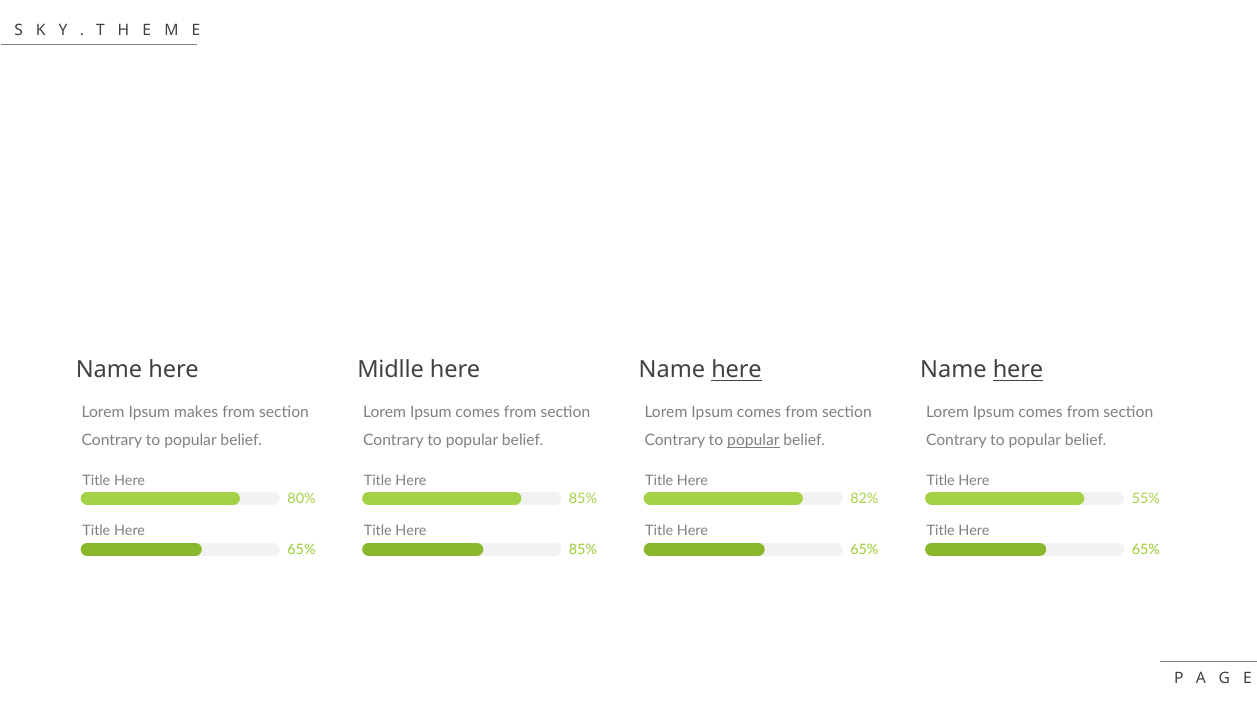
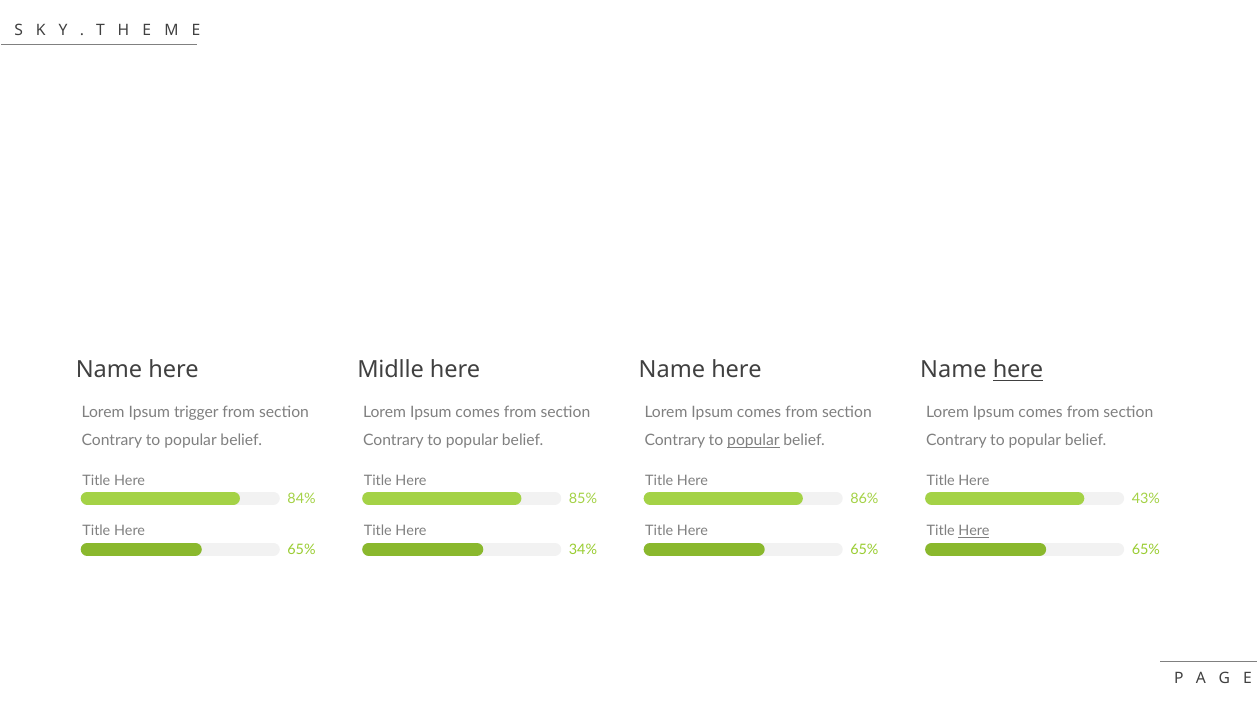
here underline: present -> none (737, 370)
makes: makes -> trigger (196, 412)
80%: 80% -> 84% (302, 499)
82%: 82% -> 86% (864, 499)
55%: 55% -> 43% (1146, 499)
Here underline: none -> present (974, 531)
85%: 85% -> 34% (583, 550)
